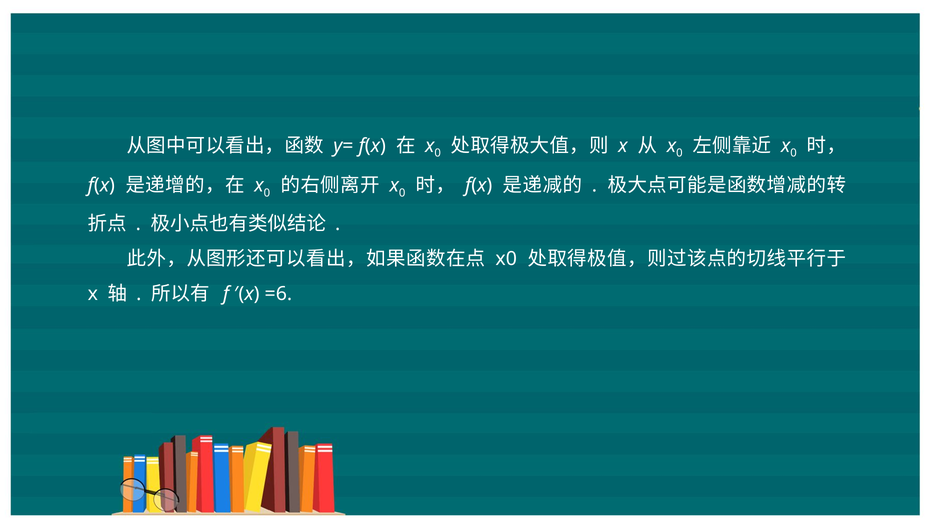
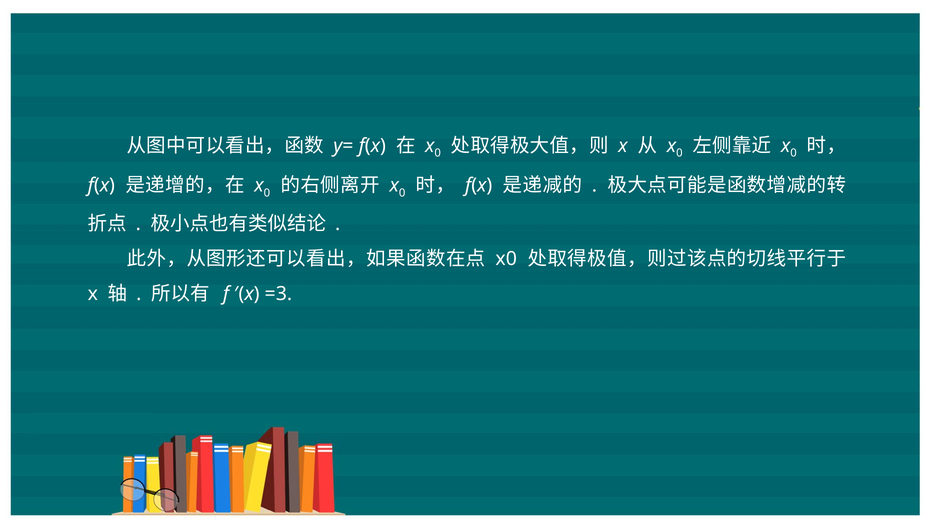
=6: =6 -> =3 (278, 294)
